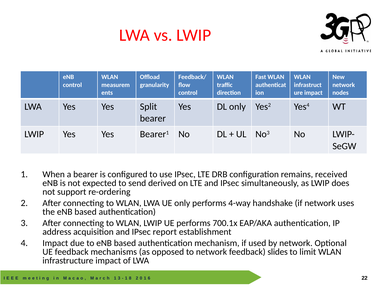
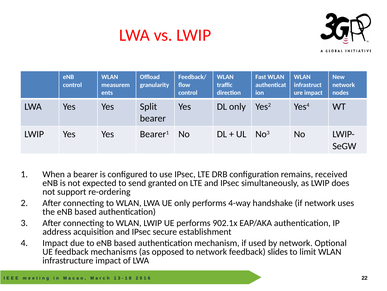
derived: derived -> granted (162, 183)
700.1x: 700.1x -> 902.1x (225, 222)
report: report -> secure (165, 231)
